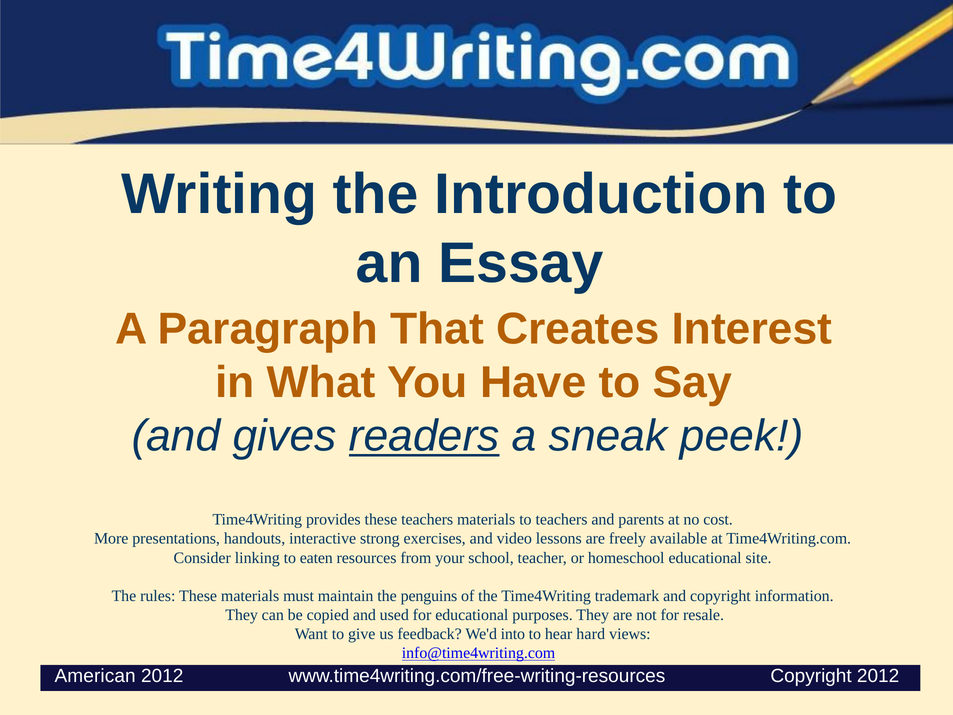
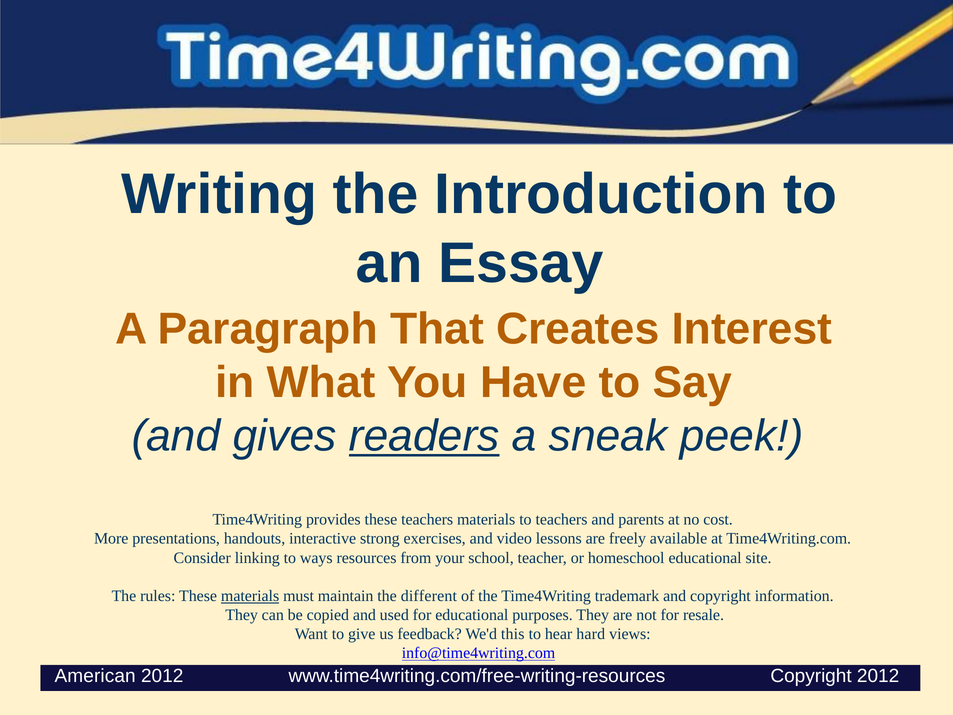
eaten: eaten -> ways (316, 558)
materials underline: none -> present (250, 596)
penguins: penguins -> different (429, 596)
into: into -> this (513, 634)
